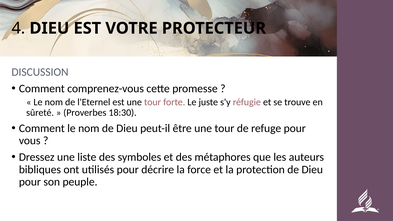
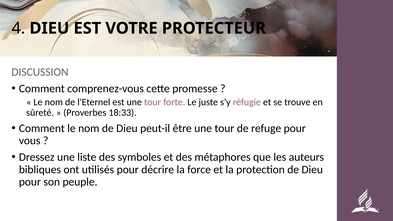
18:30: 18:30 -> 18:33 (123, 113)
